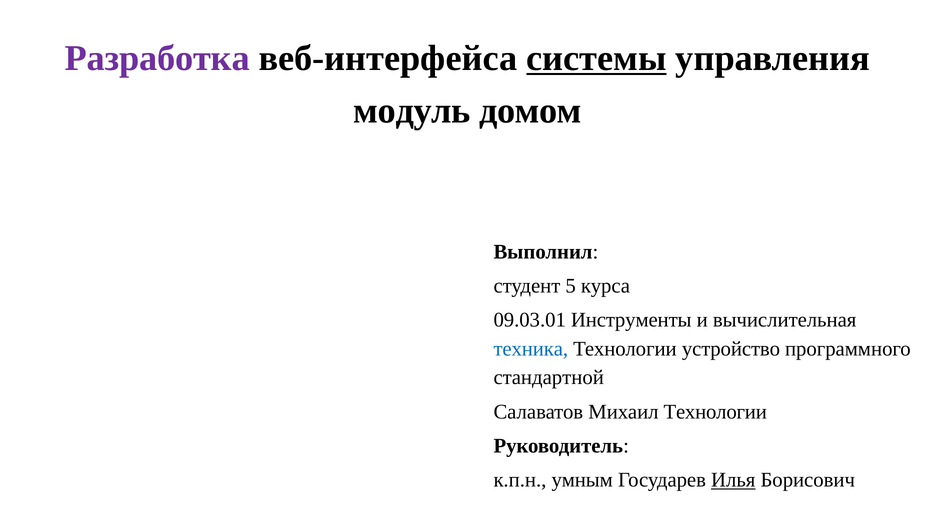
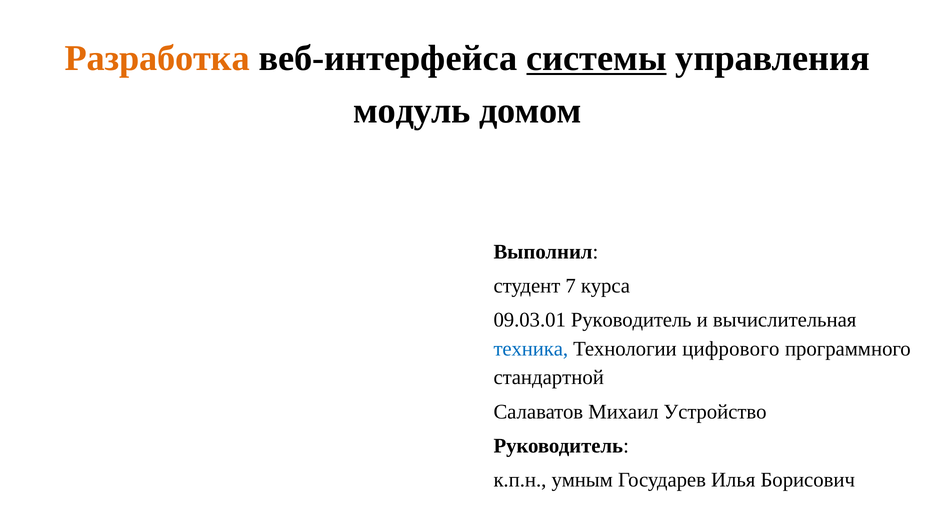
Разработка colour: purple -> orange (157, 58)
5: 5 -> 7 (571, 286)
09.03.01 Инструменты: Инструменты -> Руководитель (631, 320)
устройство: устройство -> цифрового (731, 349)
Михаил Технологии: Технологии -> Устройство (715, 412)
Илья underline: present -> none (733, 480)
